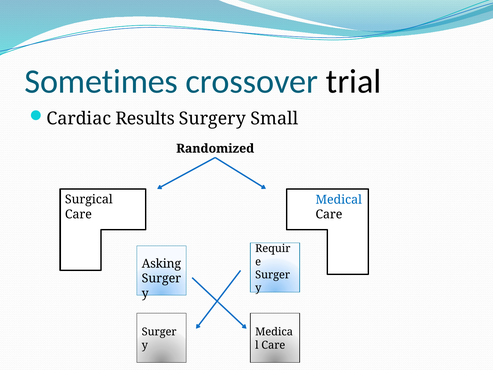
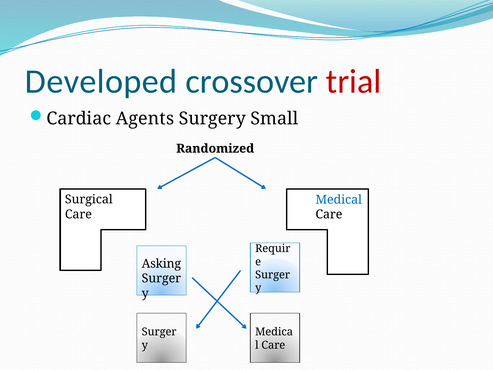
Sometimes: Sometimes -> Developed (101, 81)
trial colour: black -> red (354, 81)
Results: Results -> Agents (145, 119)
